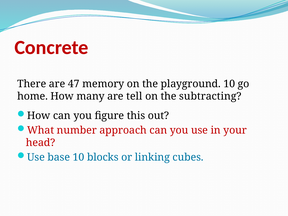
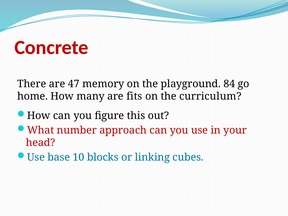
playground 10: 10 -> 84 (229, 84)
tell: tell -> fits (134, 96)
subtracting: subtracting -> curriculum (210, 96)
